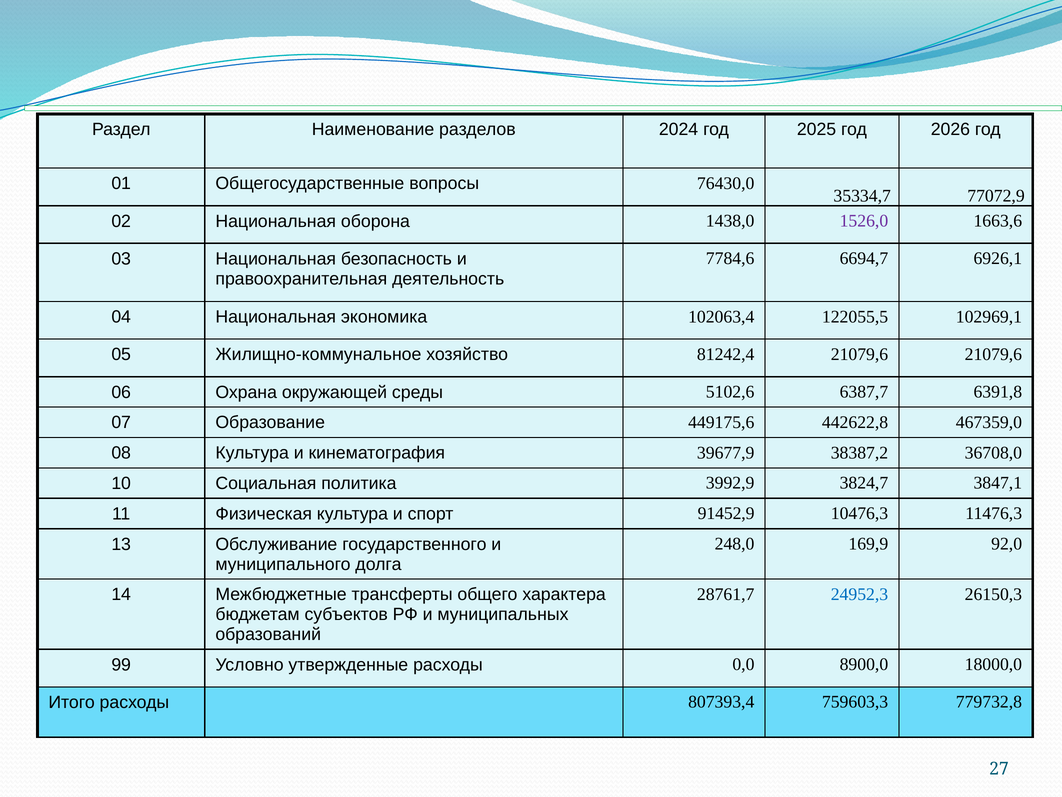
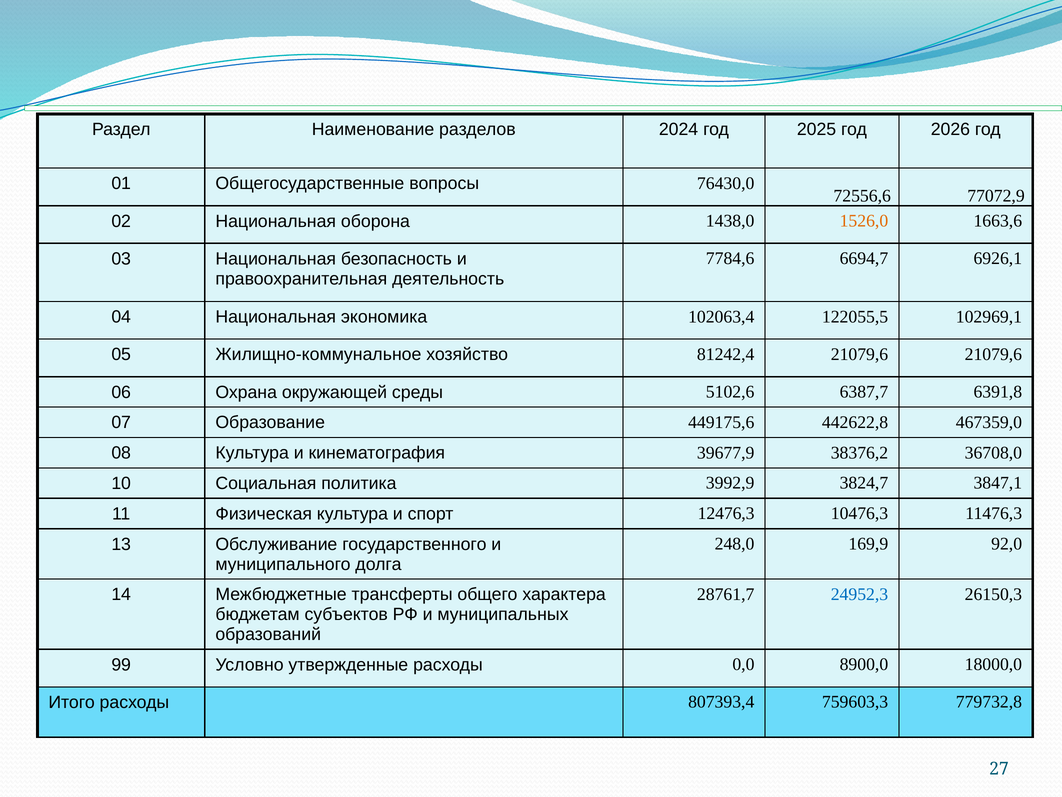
35334,7: 35334,7 -> 72556,6 (862, 196)
1526,0 colour: purple -> orange (864, 221)
38387,2: 38387,2 -> 38376,2 (859, 452)
91452,9: 91452,9 -> 12476,3 (726, 513)
